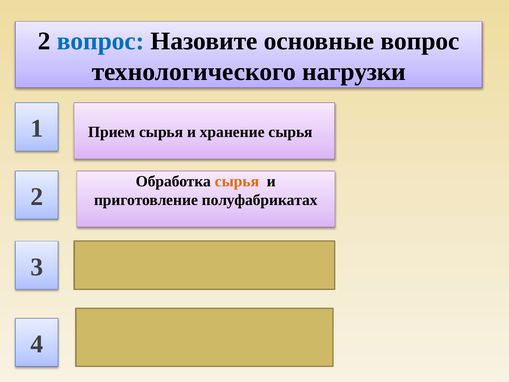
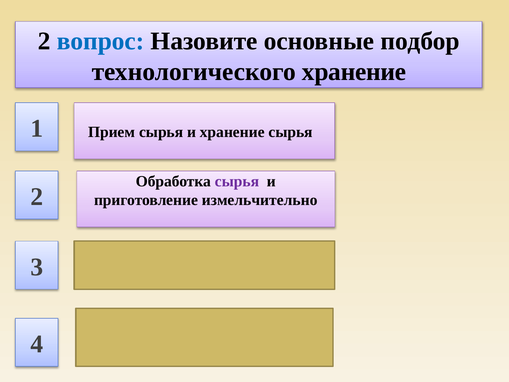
основные вопрос: вопрос -> подбор (420, 41)
технологического нагрузки: нагрузки -> хранение (354, 72)
сырья colour: orange -> purple (237, 181)
полуфабрикатах: полуфабрикатах -> измельчительно (260, 200)
